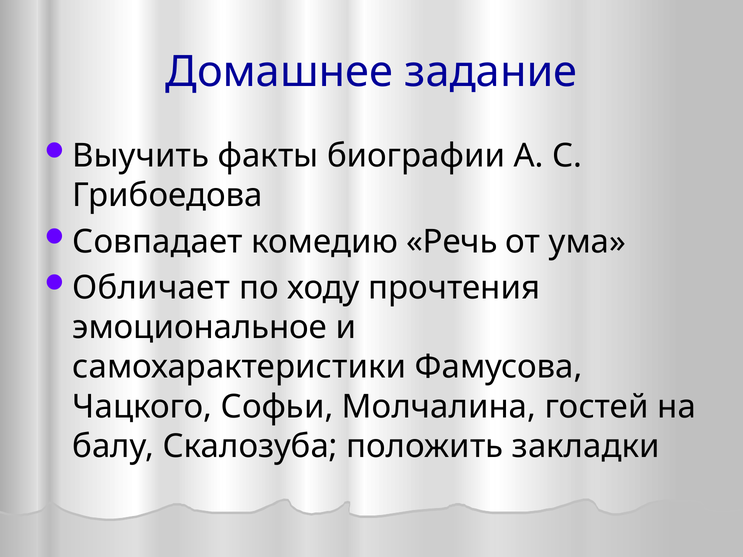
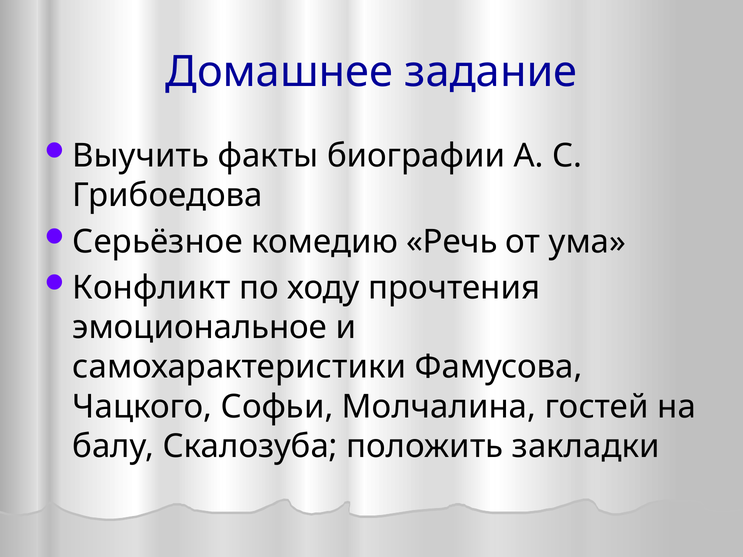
Совпадает: Совпадает -> Серьёзное (158, 242)
Обличает: Обличает -> Конфликт (151, 288)
